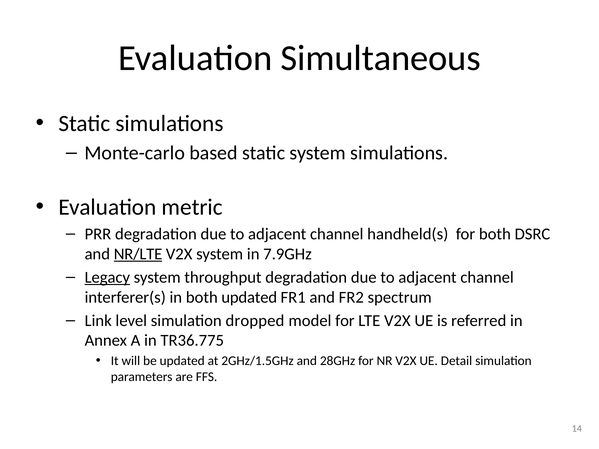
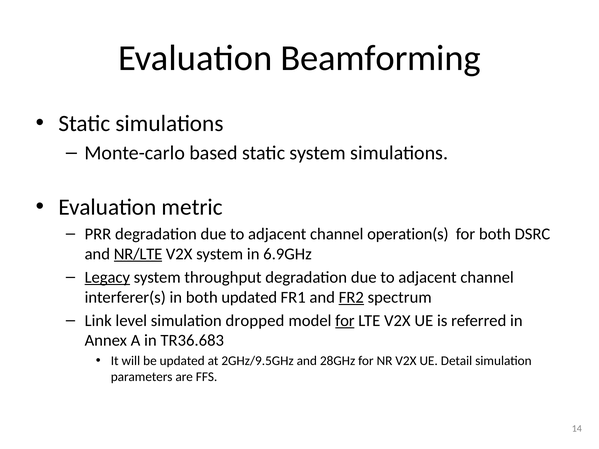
Simultaneous: Simultaneous -> Beamforming (381, 58)
handheld(s: handheld(s -> operation(s (408, 234)
7.9GHz: 7.9GHz -> 6.9GHz (288, 254)
FR2 underline: none -> present (351, 297)
for underline: none -> present (345, 321)
TR36.775: TR36.775 -> TR36.683 (192, 341)
2GHz/1.5GHz: 2GHz/1.5GHz -> 2GHz/9.5GHz (258, 361)
